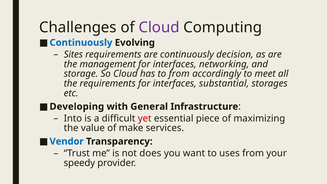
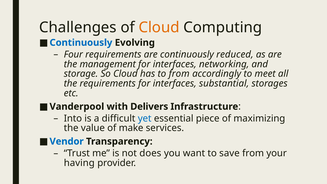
Cloud colour: purple -> orange (159, 27)
Sites: Sites -> Four (73, 54)
decision: decision -> reduced (235, 54)
Developing: Developing -> Vanderpool (77, 107)
General: General -> Delivers (149, 107)
yet colour: red -> blue (145, 118)
uses: uses -> save (229, 153)
speedy: speedy -> having (79, 163)
